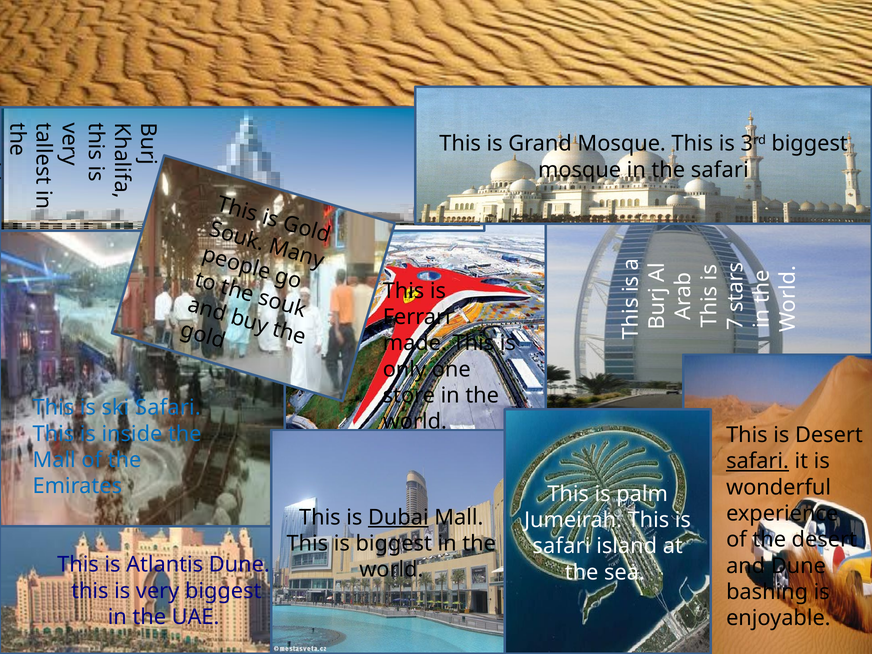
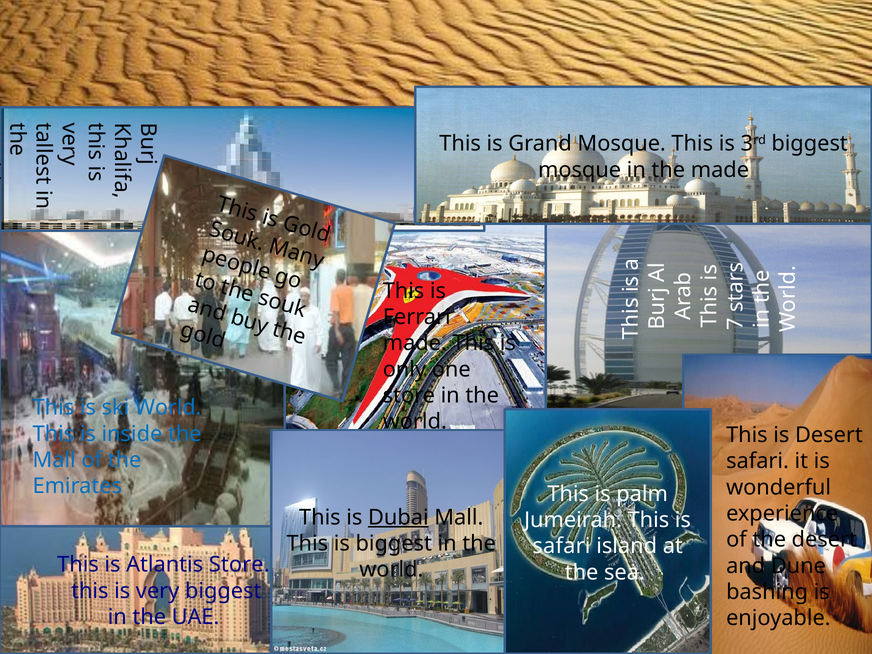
the safari: safari -> made (720, 170)
ski Safari: Safari -> World (168, 408)
safari underline: present -> none (758, 461)
Atlantis Dune: Dune -> Store (239, 565)
